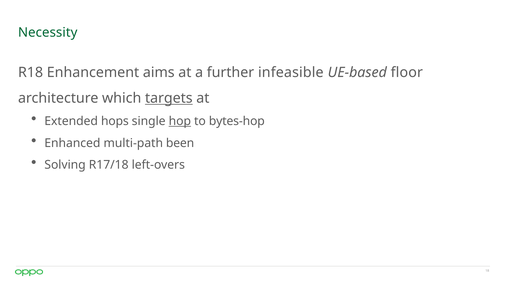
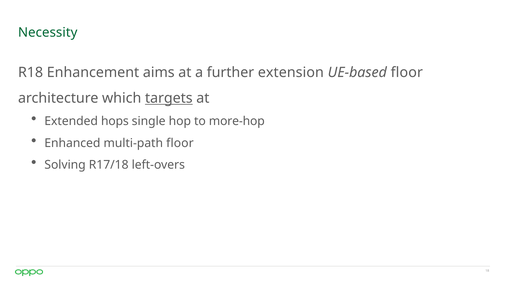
infeasible: infeasible -> extension (291, 72)
hop underline: present -> none (180, 121)
bytes-hop: bytes-hop -> more-hop (237, 121)
multi-path been: been -> floor (180, 143)
